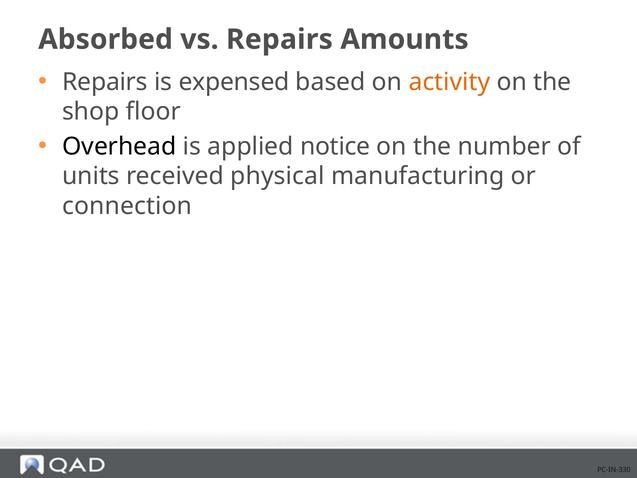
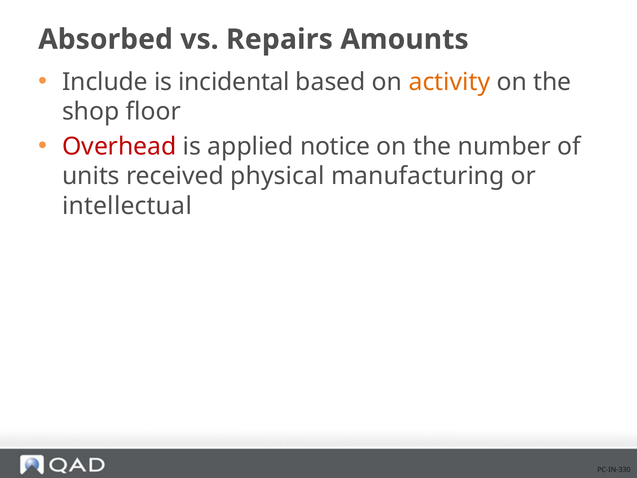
Repairs: Repairs -> Include (105, 82)
expensed: expensed -> incidental (234, 82)
Overhead colour: black -> red (119, 146)
connection: connection -> intellectual (127, 206)
